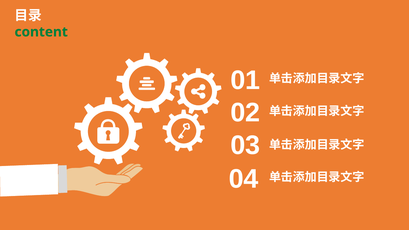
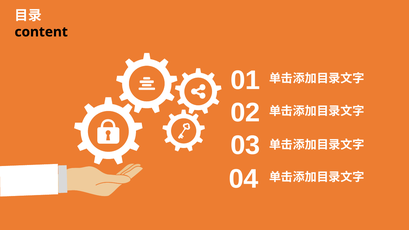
content colour: green -> black (41, 32)
